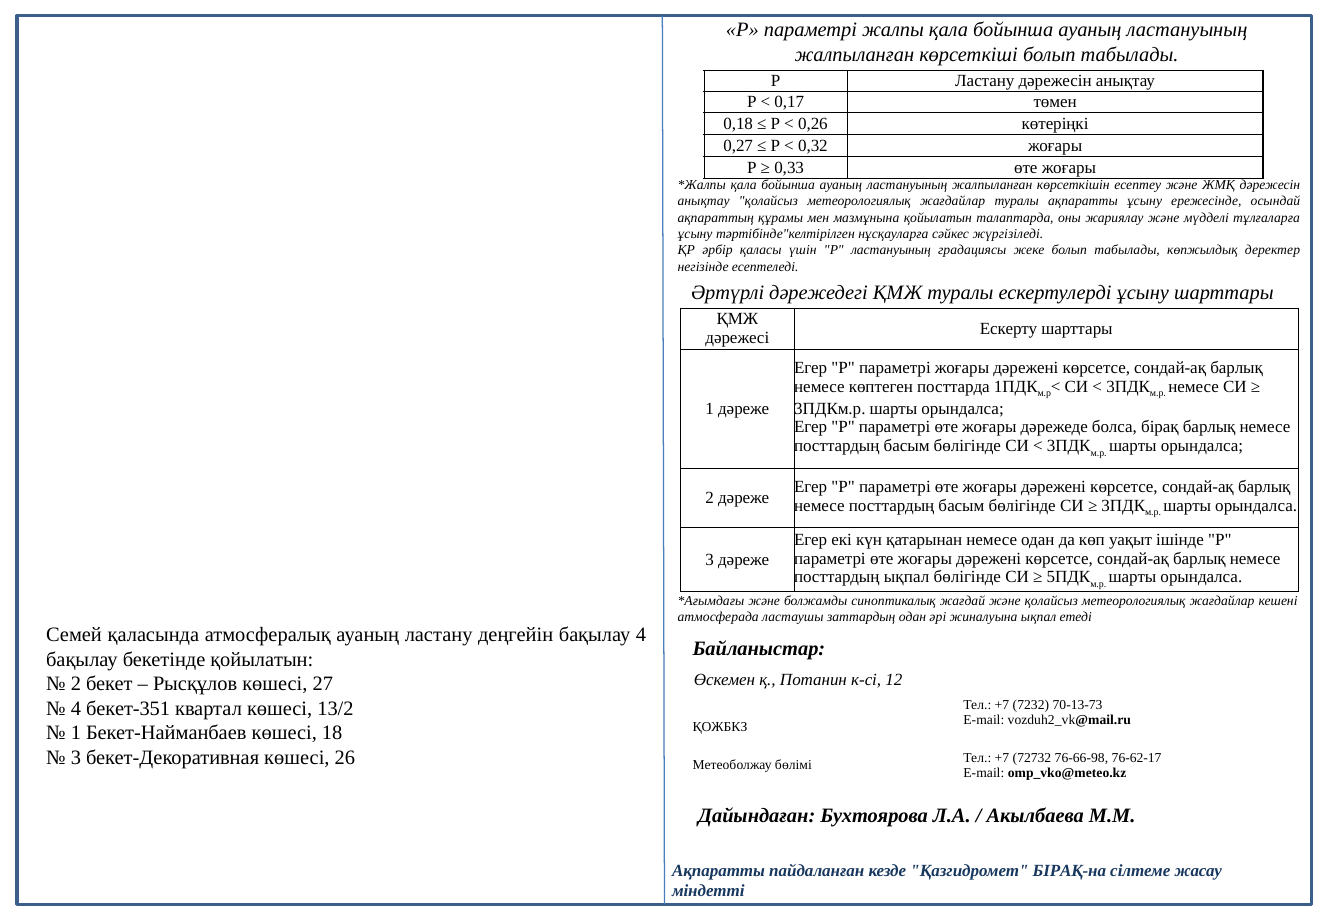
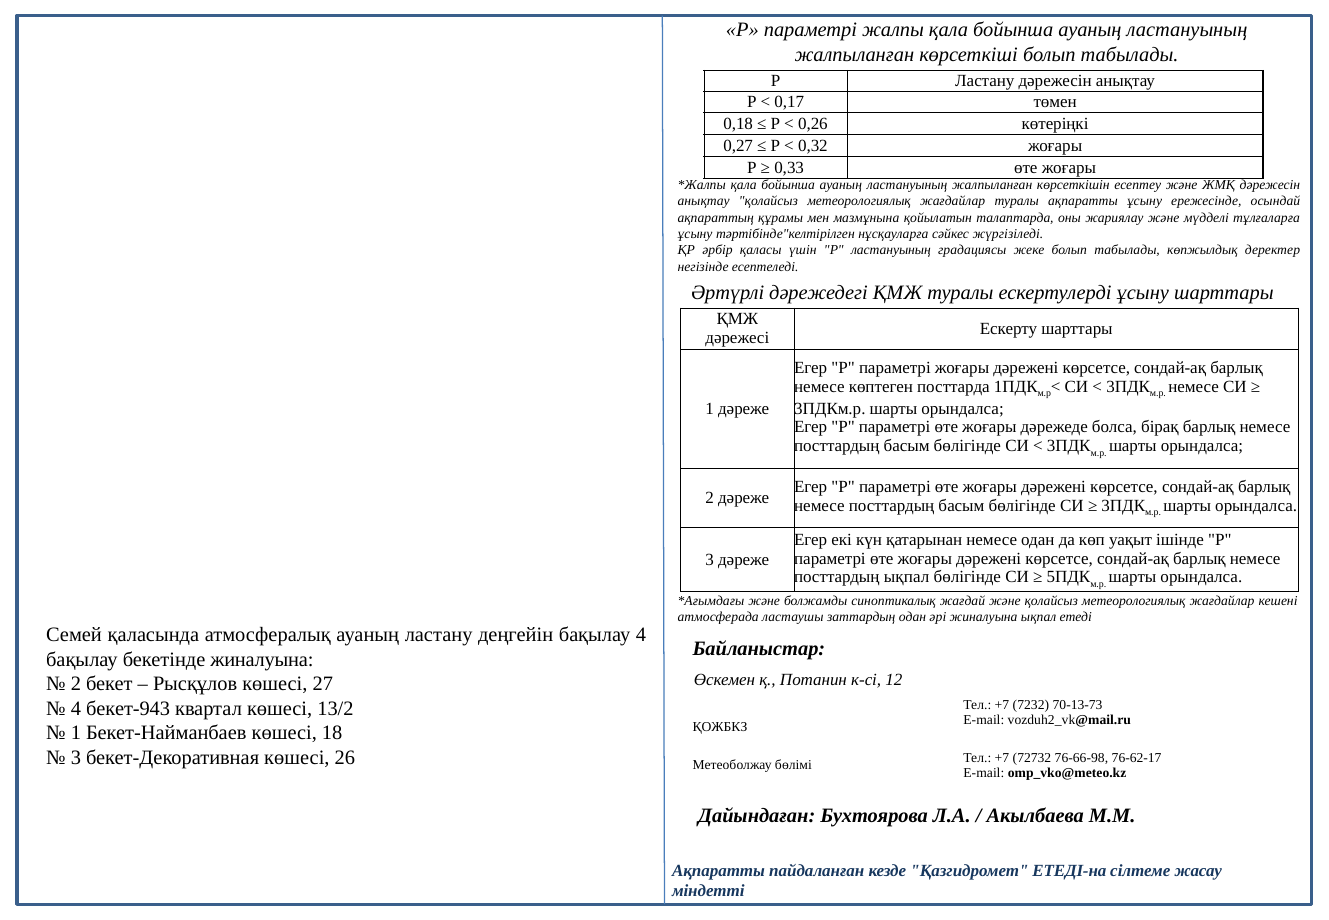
бекетінде қойылатын: қойылатын -> жиналуына (262, 660)
бекет-351: бекет-351 -> бекет-943 (128, 709)
БІРАҚ-на: БІРАҚ-на -> ЕТЕДІ-на (1069, 870)
